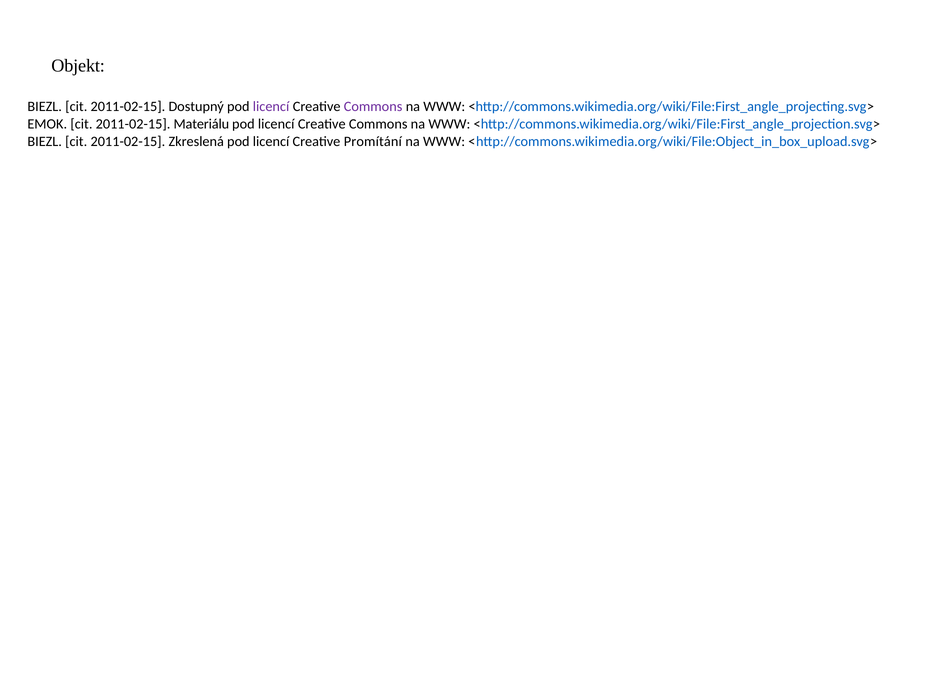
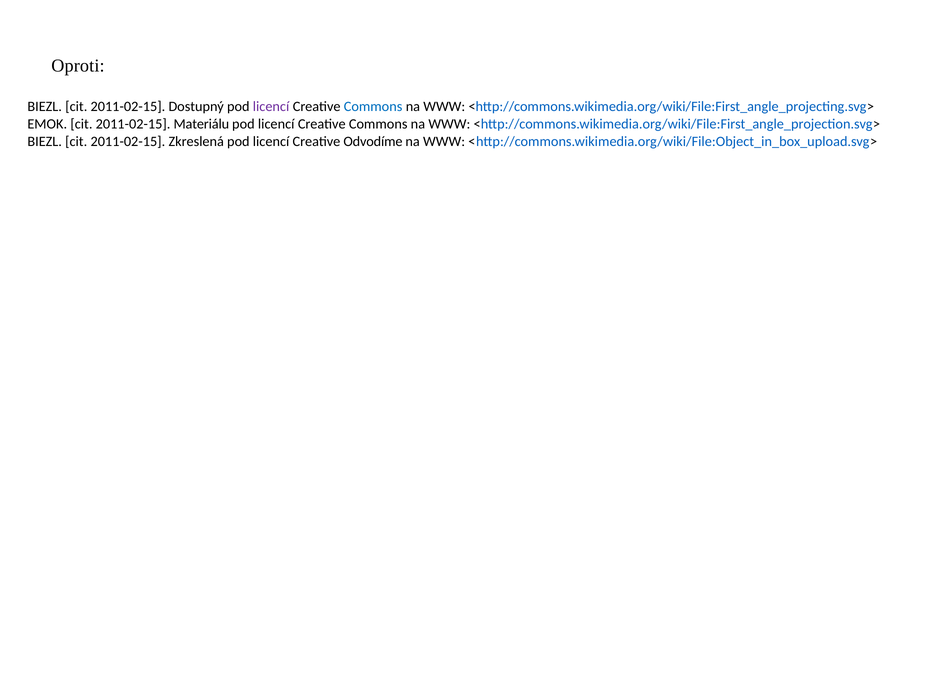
Objekt: Objekt -> Oproti (78, 66)
Commons colour: purple -> blue (373, 107)
Promítání: Promítání -> Odvodíme (373, 142)
